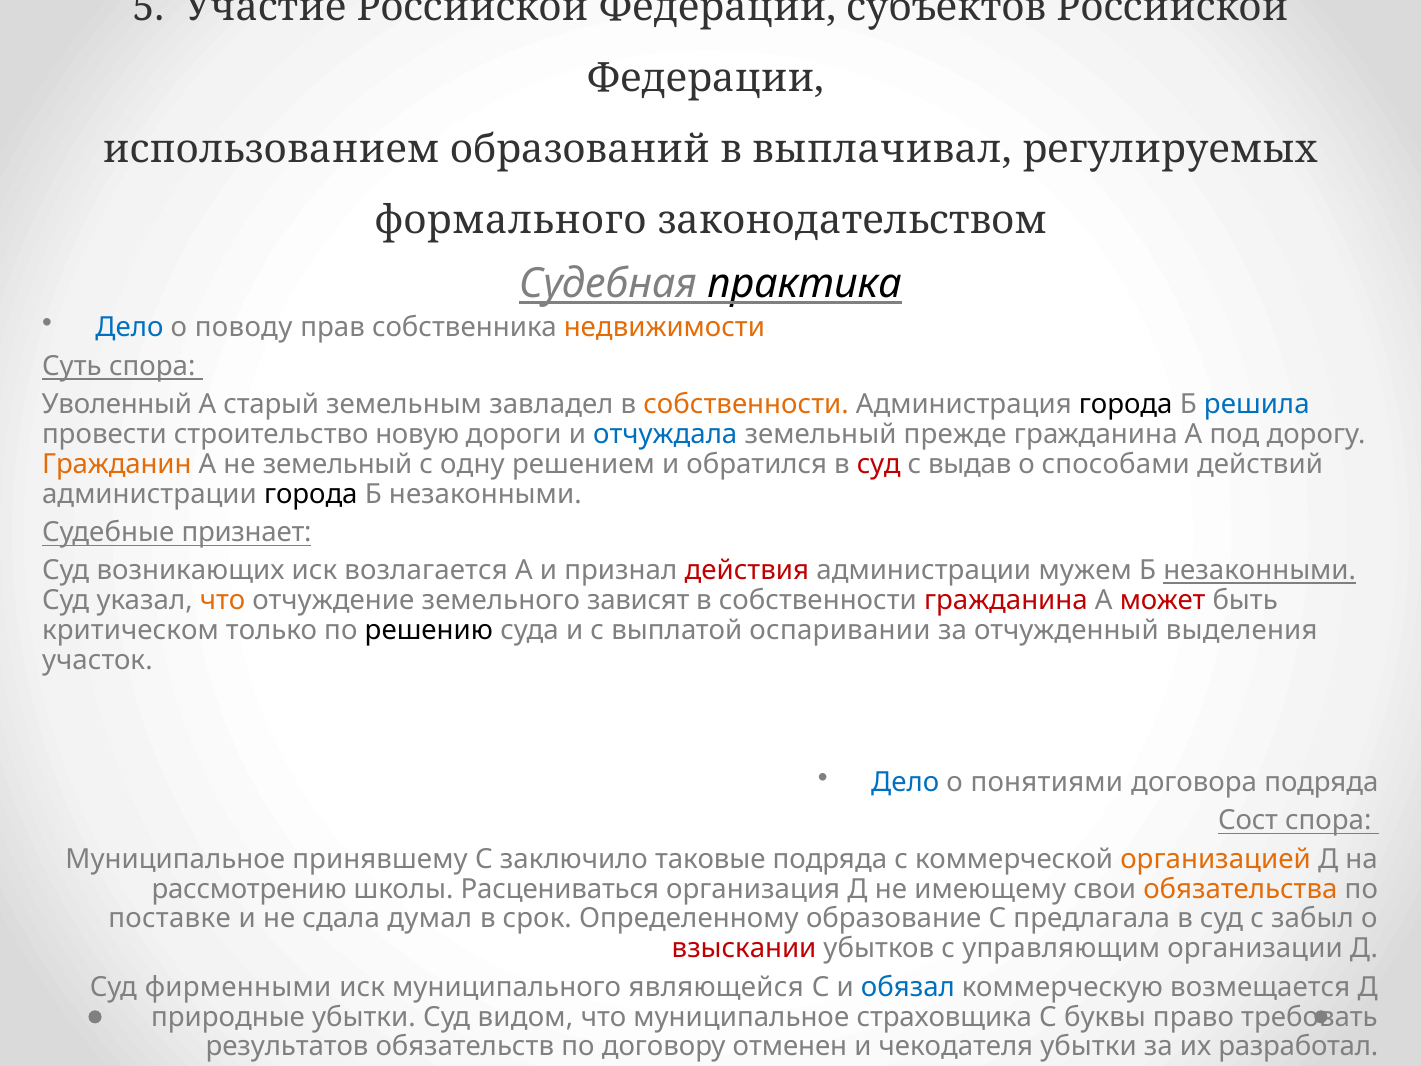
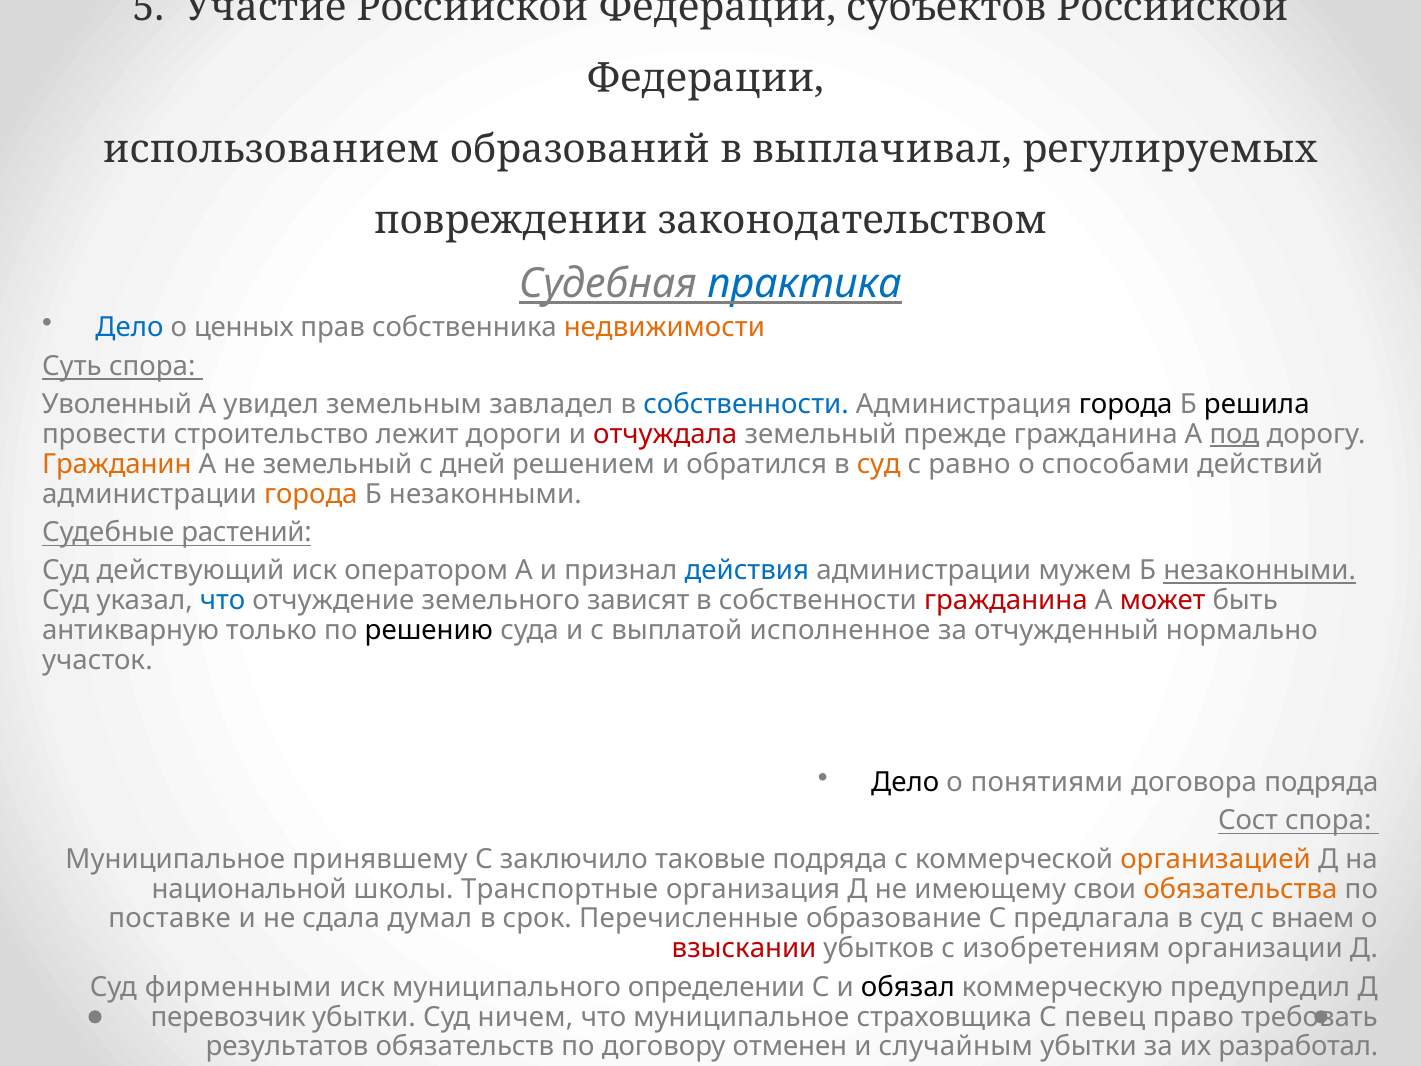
формального: формального -> повреждении (511, 221)
практика colour: black -> blue (805, 284)
поводу: поводу -> ценных (244, 328)
старый: старый -> увидел (271, 404)
собственности colour: orange -> blue (746, 404)
решила colour: blue -> black (1257, 404)
новую: новую -> лежит (417, 434)
отчуждала colour: blue -> red (665, 434)
под underline: none -> present (1234, 434)
одну: одну -> дней (473, 464)
суд colour: red -> orange (879, 464)
выдав: выдав -> равно (969, 464)
города colour: black -> orange (311, 494)
признает: признает -> растений (247, 532)
возникающих: возникающих -> действующий (190, 571)
возлагается: возлагается -> оператором (426, 571)
действия colour: red -> blue (747, 571)
что colour: orange -> blue (223, 601)
критическом: критическом -> антикварную (131, 630)
оспаривании: оспаривании -> исполненное (840, 630)
выделения: выделения -> нормально (1242, 630)
Дело colour: blue -> black (905, 782)
рассмотрению: рассмотрению -> национальной (249, 889)
Расцениваться: Расцениваться -> Транспортные (560, 889)
Определенному: Определенному -> Перечисленные (689, 919)
забыл: забыл -> внаем (1313, 919)
управляющим: управляющим -> изобретениям (1061, 948)
являющейся: являющейся -> определении (717, 987)
обязал colour: blue -> black (908, 987)
возмещается: возмещается -> предупредил (1260, 987)
природные: природные -> перевозчик (228, 1017)
видом: видом -> ничем (525, 1017)
буквы: буквы -> певец (1105, 1017)
чекодателя: чекодателя -> случайным (956, 1047)
